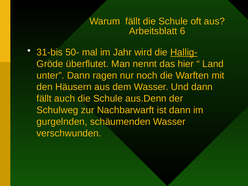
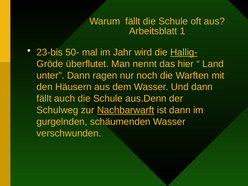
6: 6 -> 1 (183, 31)
31-bis: 31-bis -> 23-bis (50, 52)
Nachbarwarft underline: none -> present (126, 110)
